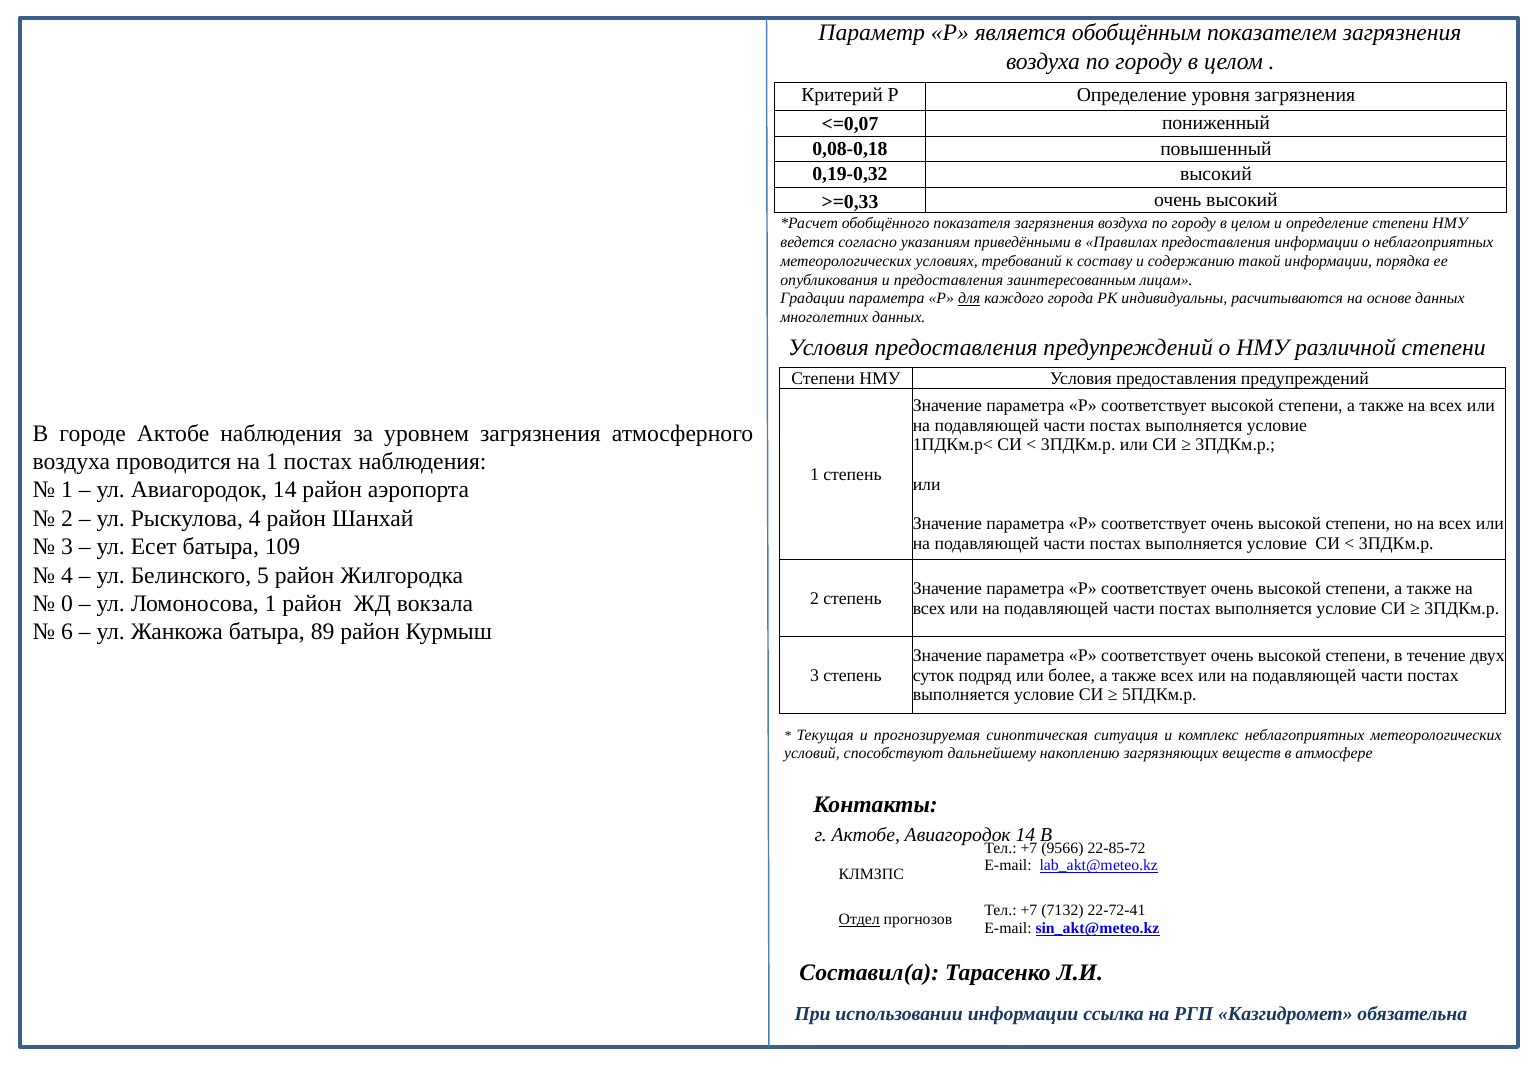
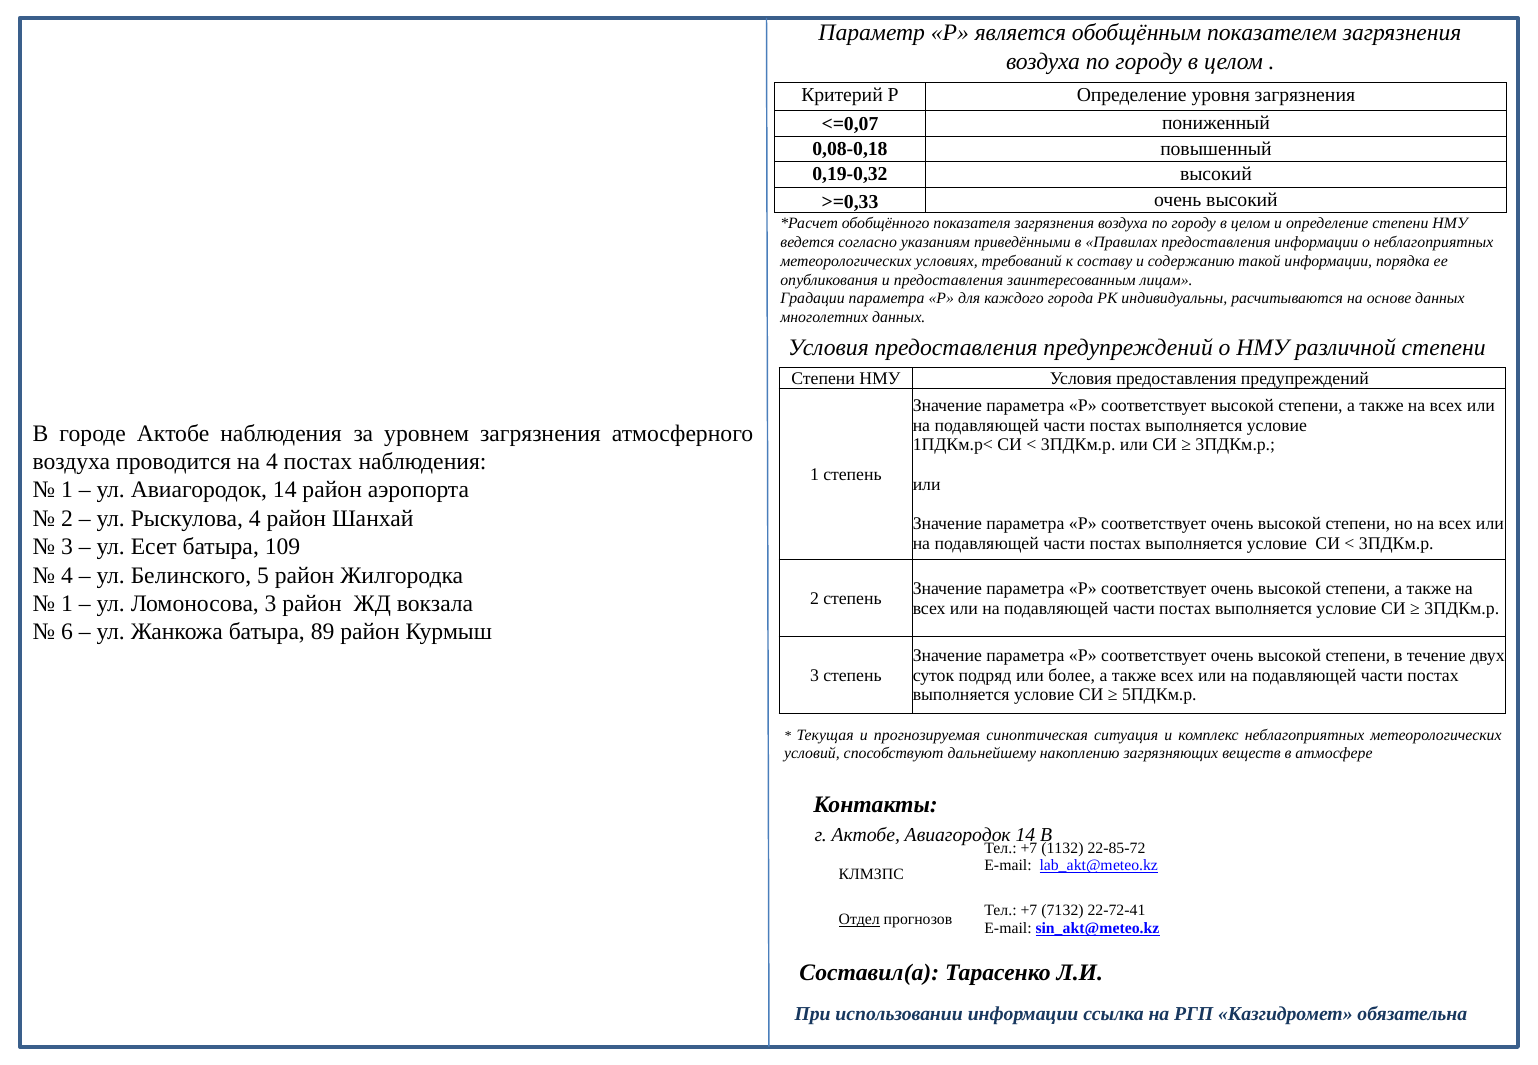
для underline: present -> none (969, 299)
на 1: 1 -> 4 (272, 462)
0: 0 -> 1 (67, 604)
Ломоносова 1: 1 -> 3 (271, 604)
9566: 9566 -> 1132 (1062, 848)
